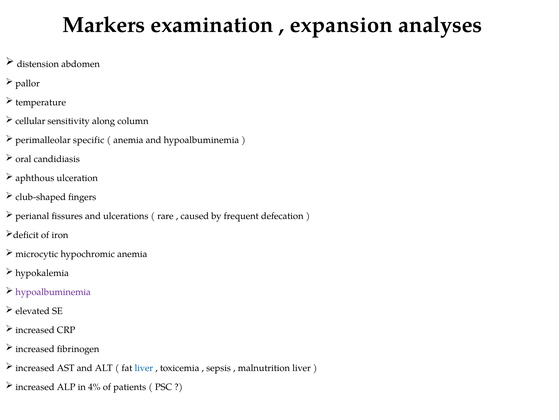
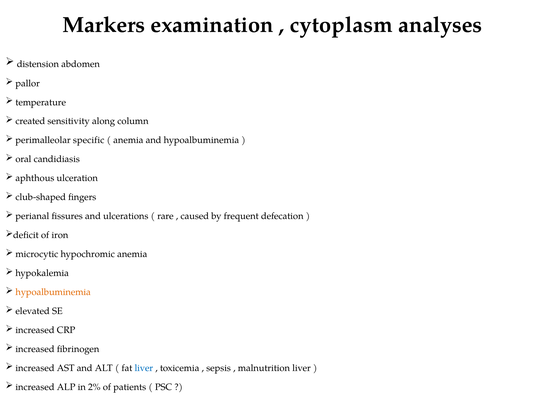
expansion: expansion -> cytoplasm (341, 25)
cellular: cellular -> created (30, 121)
hypoalbuminemia colour: purple -> orange (53, 292)
4%: 4% -> 2% (94, 386)
